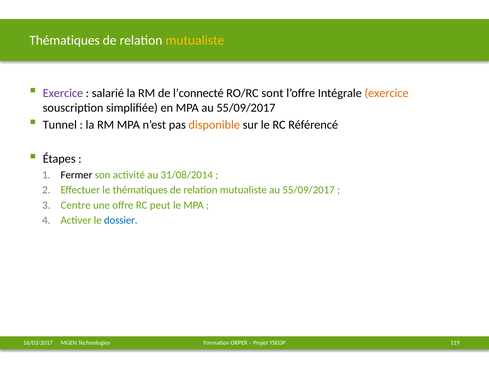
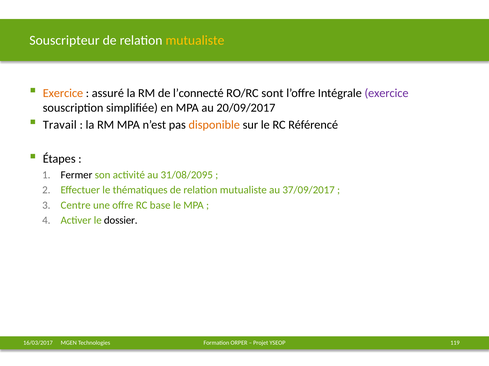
Thématiques: Thématiques -> Souscripteur (64, 40)
Exercice colour: purple -> orange (63, 93)
salarié: salarié -> assuré (108, 93)
exercice colour: orange -> purple (387, 93)
MPA au 55/09/2017: 55/09/2017 -> 20/09/2017 (246, 108)
Tunnel: Tunnel -> Travail (60, 125)
31/08/2014: 31/08/2014 -> 31/08/2095 (187, 175)
mutualiste au 55/09/2017: 55/09/2017 -> 37/09/2017 (309, 190)
peut: peut -> base (160, 206)
dossier colour: blue -> black (121, 221)
